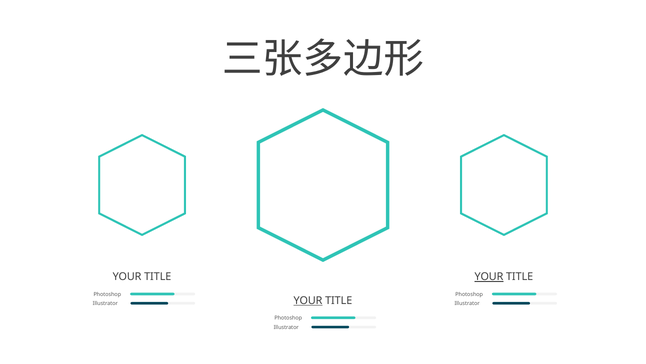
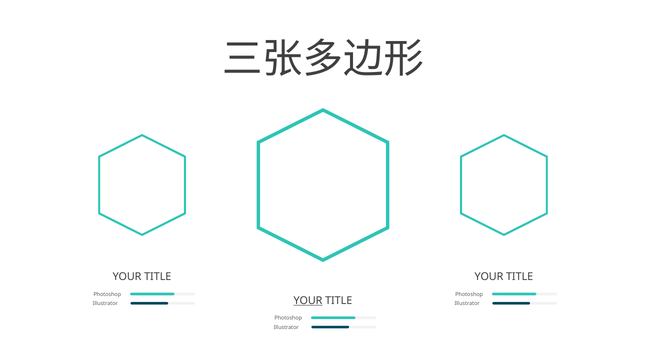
YOUR underline: present -> none (489, 276)
